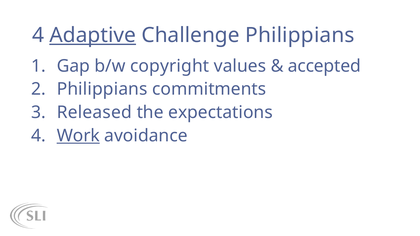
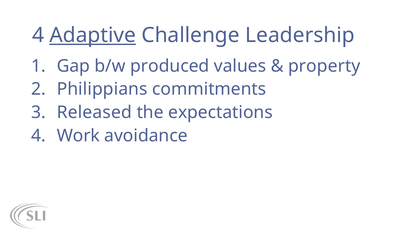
Challenge Philippians: Philippians -> Leadership (300, 35)
copyright: copyright -> produced (170, 66)
accepted: accepted -> property (324, 66)
Work underline: present -> none (78, 136)
